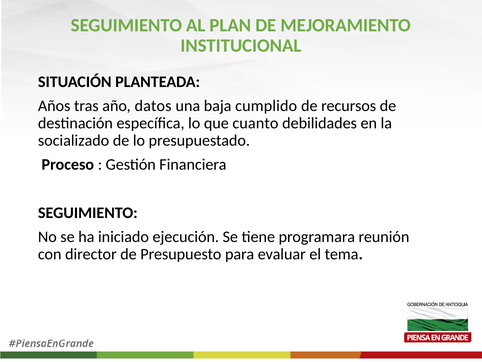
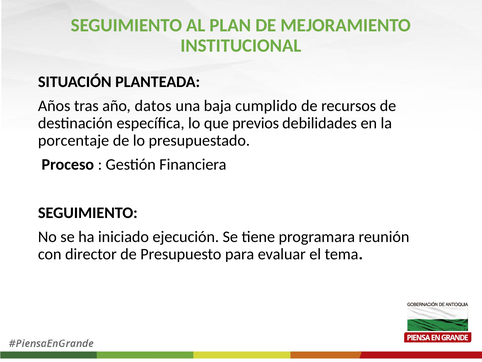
cuanto: cuanto -> previos (256, 123)
socializado: socializado -> porcentaje (74, 140)
